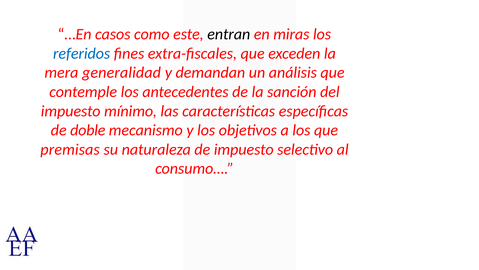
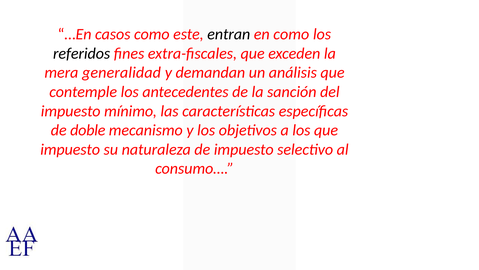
en miras: miras -> como (291, 34)
referidos colour: blue -> black (82, 53)
premisas: premisas -> impuesto (70, 149)
